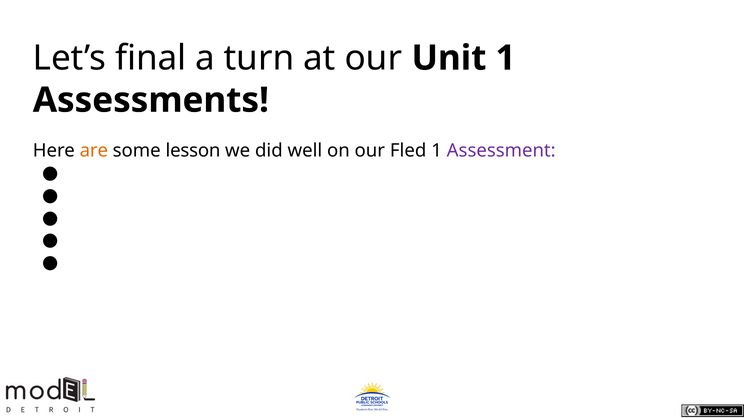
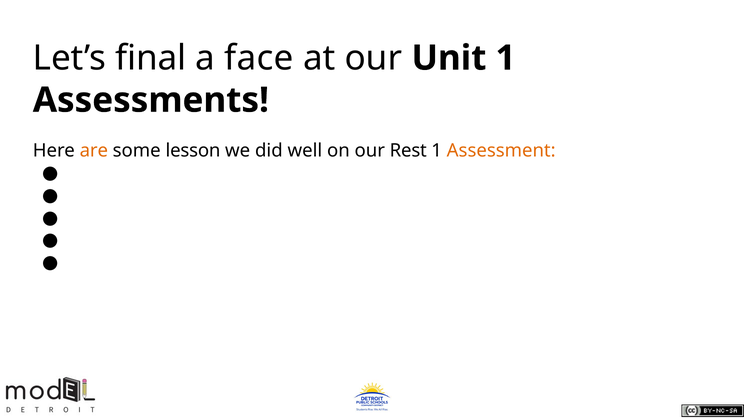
turn: turn -> face (259, 58)
Fled: Fled -> Rest (408, 151)
Assessment colour: purple -> orange (501, 151)
